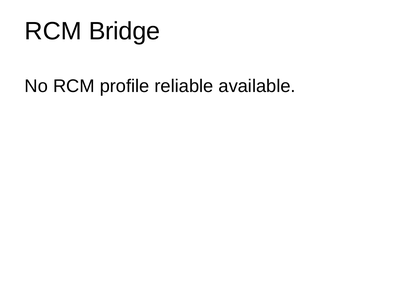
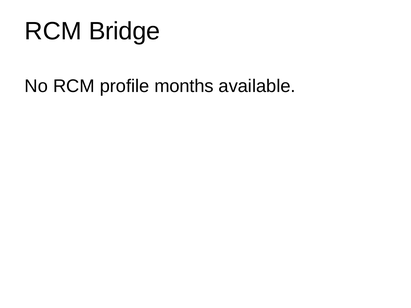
reliable: reliable -> months (184, 86)
